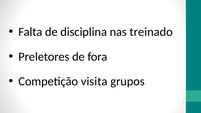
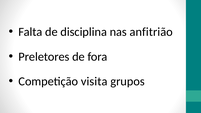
treinado: treinado -> anfitrião (151, 32)
